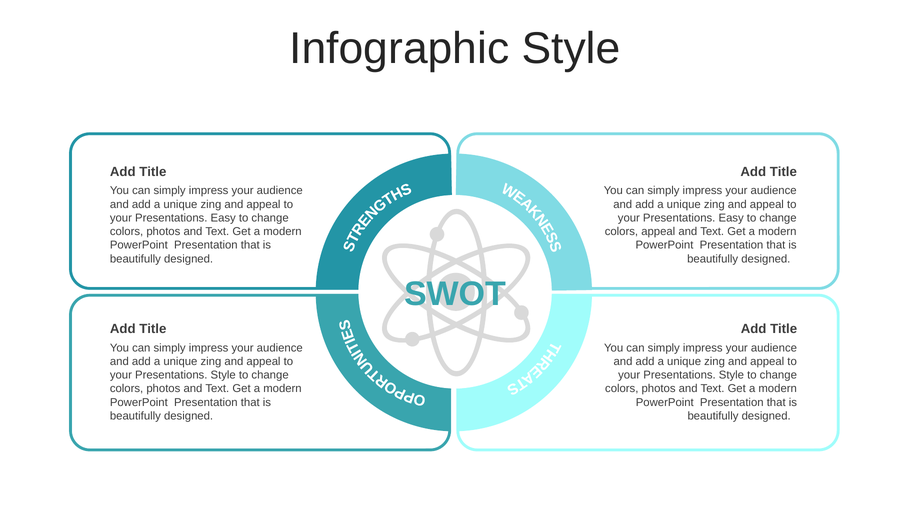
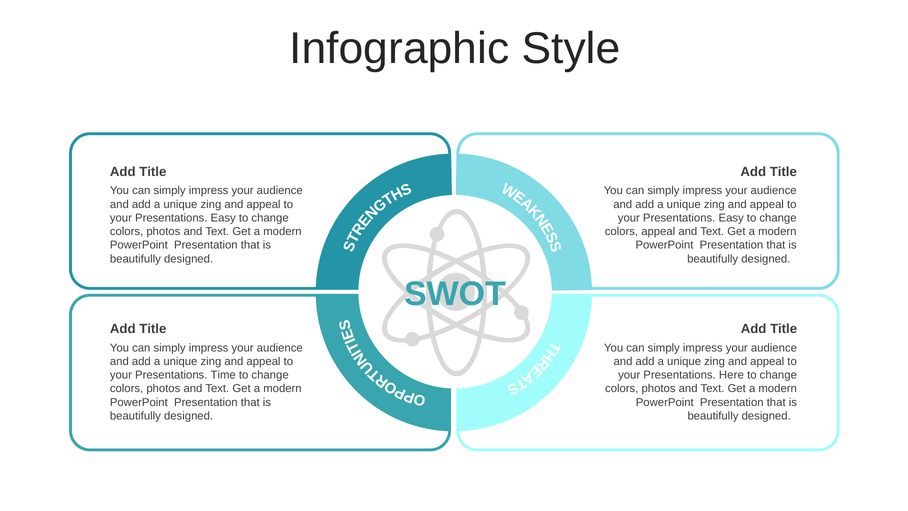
Style: Style -> Time (223, 375)
Style: Style -> Here (731, 375)
